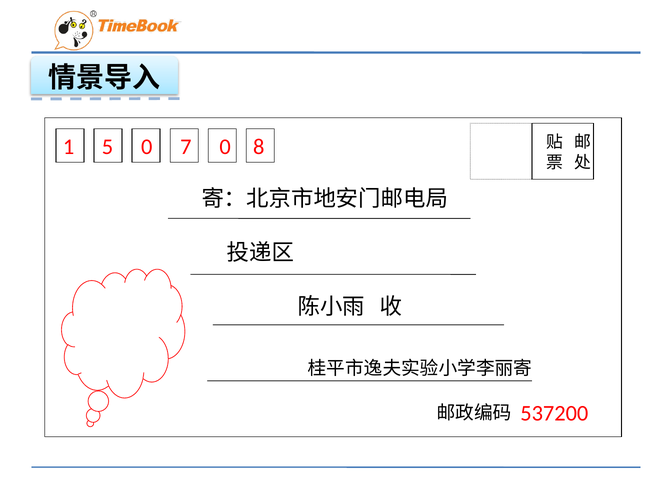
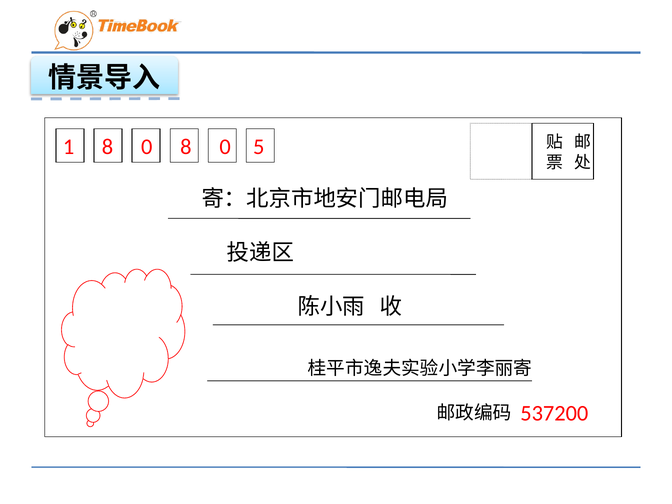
1 5: 5 -> 8 (107, 147)
0 7: 7 -> 8 (186, 147)
8: 8 -> 5 (259, 147)
